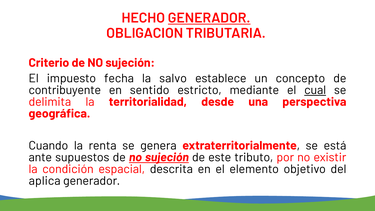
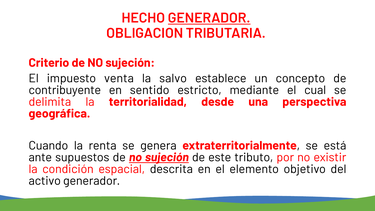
fecha: fecha -> venta (119, 78)
cual underline: present -> none (315, 90)
aplica: aplica -> activo (45, 181)
